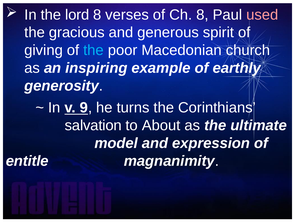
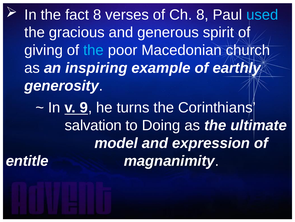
lord: lord -> fact (77, 15)
used colour: pink -> light blue (262, 15)
About: About -> Doing (161, 125)
